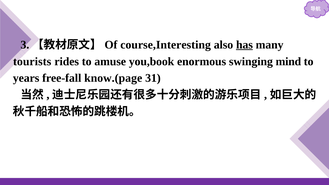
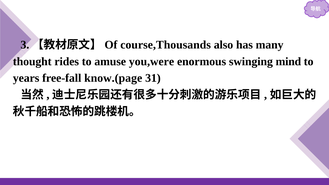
course,Interesting: course,Interesting -> course,Thousands (166, 45)
has underline: present -> none (244, 45)
tourists: tourists -> thought (32, 61)
you,book: you,book -> you,were (151, 61)
